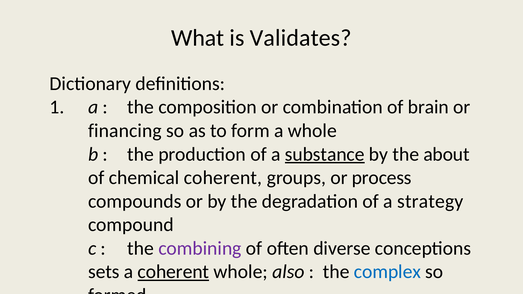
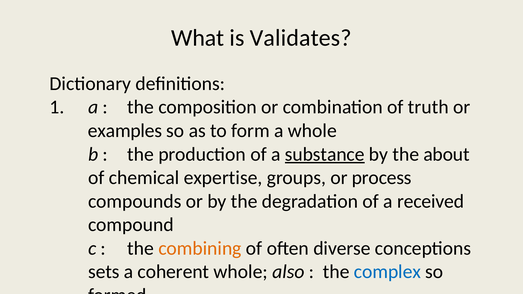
brain: brain -> truth (428, 107)
financing: financing -> examples (125, 131)
chemical coherent: coherent -> expertise (223, 178)
strategy: strategy -> received (431, 201)
combining colour: purple -> orange (200, 248)
coherent underline: present -> none (173, 272)
